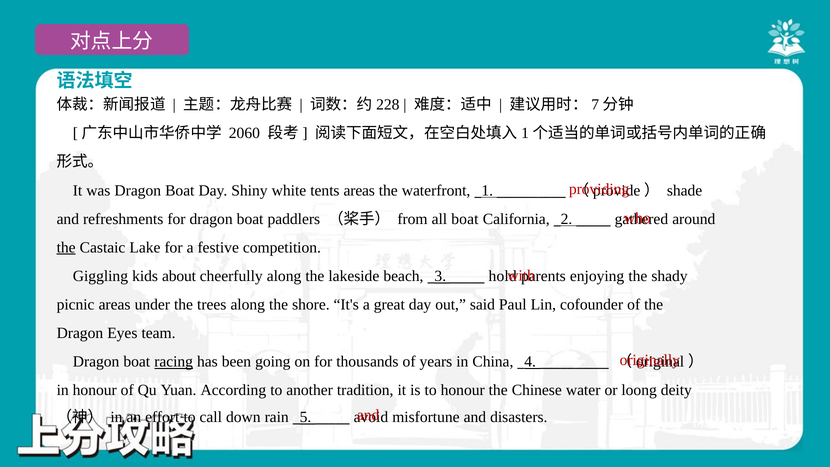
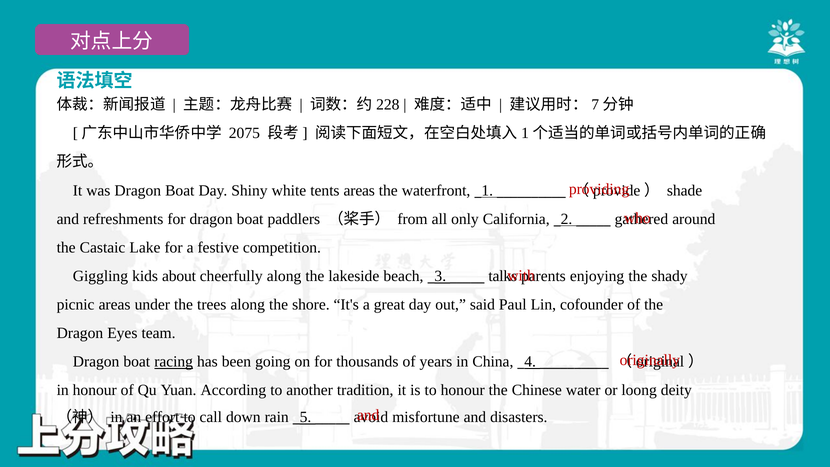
2060: 2060 -> 2075 (244, 133)
all boat: boat -> only (465, 219)
the underline: present -> none (66, 247)
hold: hold -> talks (503, 276)
